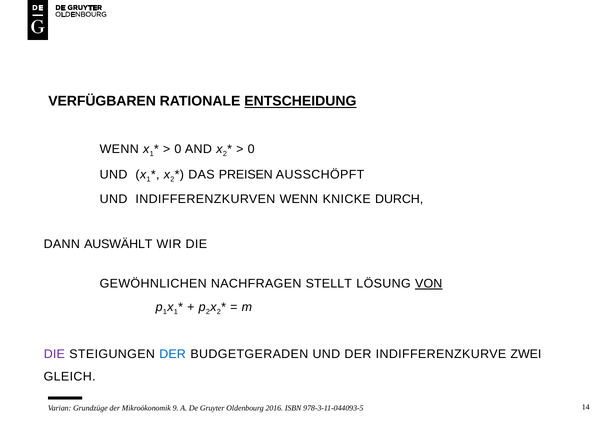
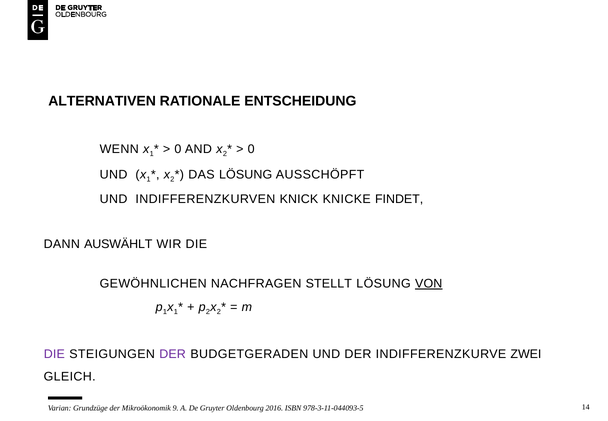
VERFÜGBAREN: VERFÜGBAREN -> ALTERNATIVEN (102, 101)
ENTSCHEIDUNG underline: present -> none (300, 101)
DAS PREISEN: PREISEN -> LÖSUNG (246, 175)
INDIFFERENZKURVEN WENN: WENN -> KNICK (299, 199)
DURCH: DURCH -> FINDET (399, 199)
DER colour: blue -> purple (173, 354)
